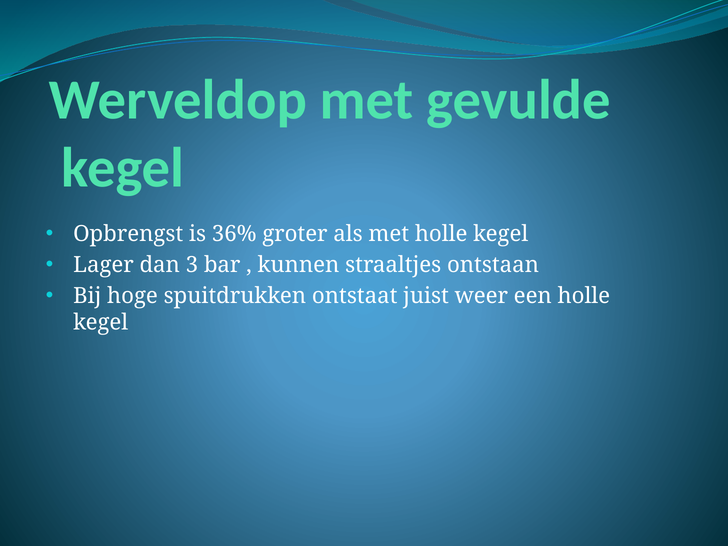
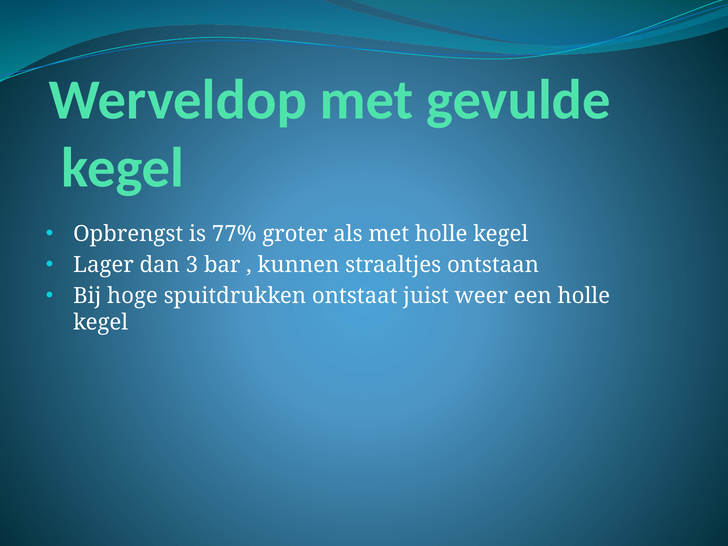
36%: 36% -> 77% (234, 234)
